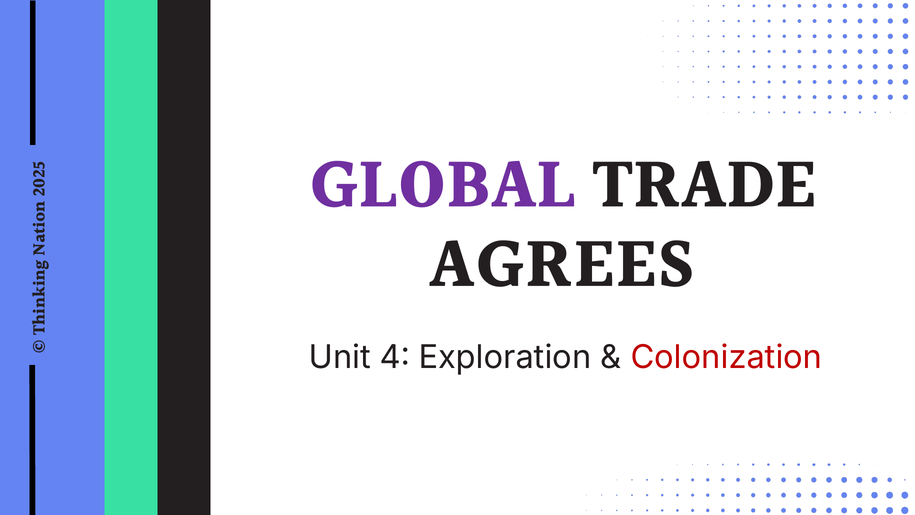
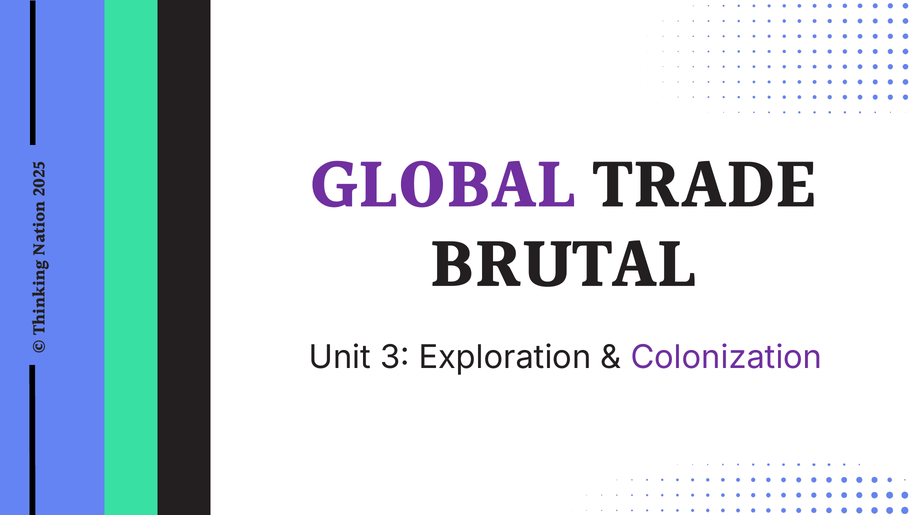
AGREES: AGREES -> BRUTAL (563, 266)
4: 4 -> 3 (395, 357)
Colonization colour: red -> purple (726, 357)
